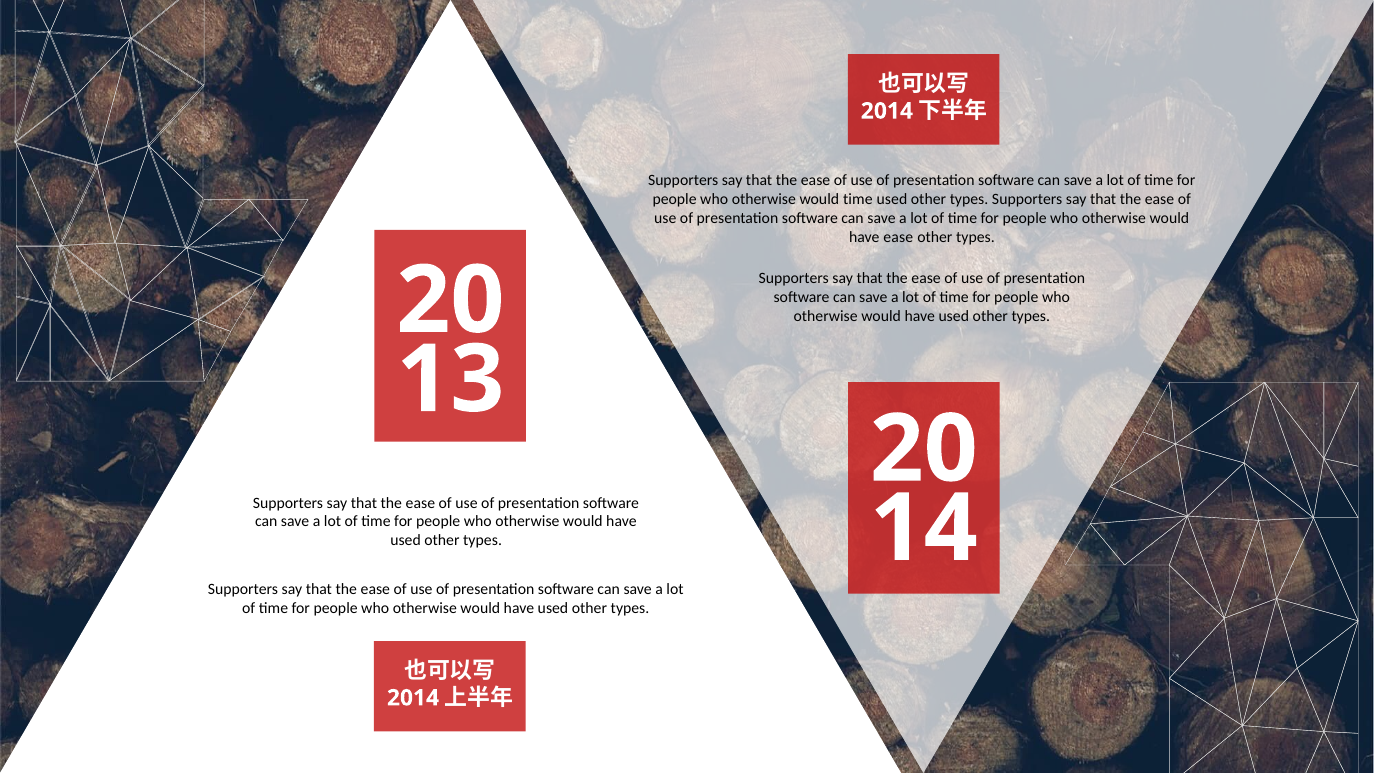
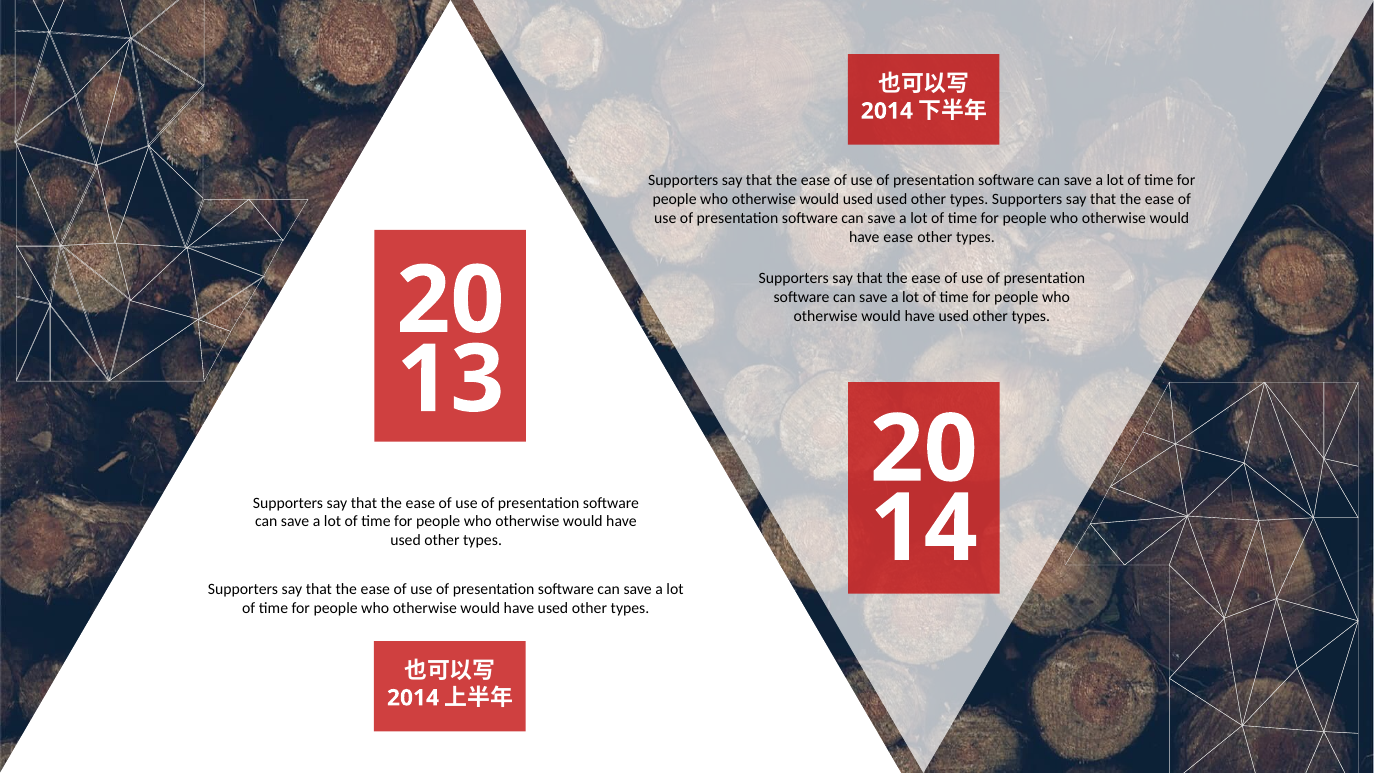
would time: time -> used (858, 199)
